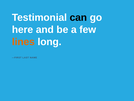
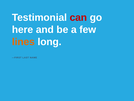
can colour: black -> red (78, 17)
